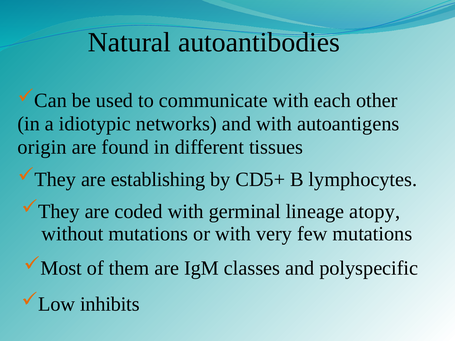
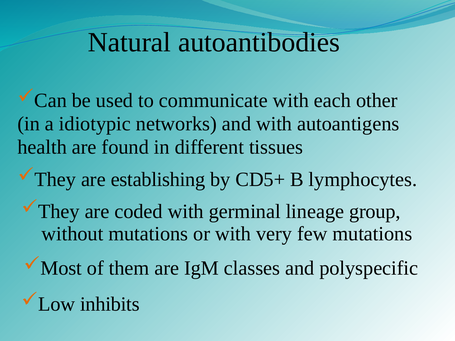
origin: origin -> health (42, 147)
atopy: atopy -> group (375, 212)
